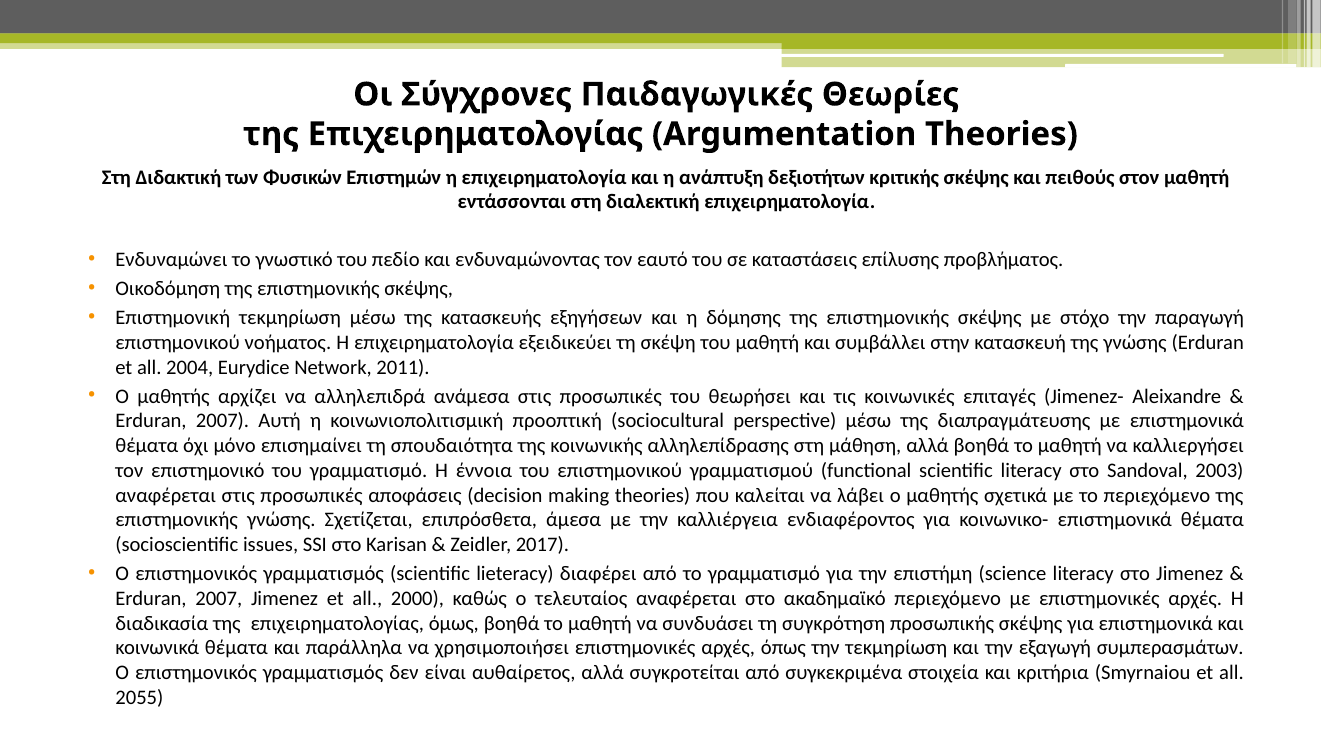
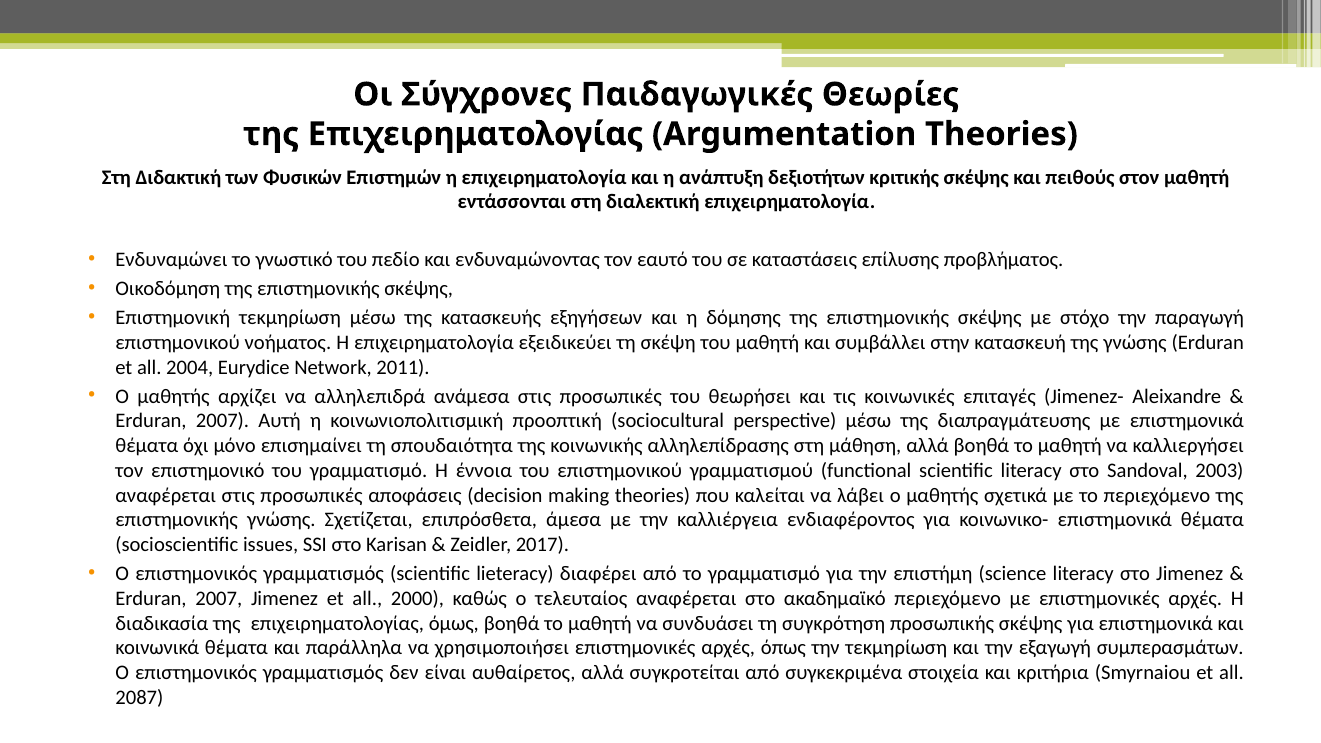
2055: 2055 -> 2087 (139, 698)
